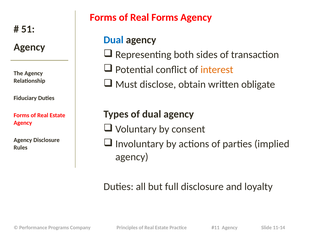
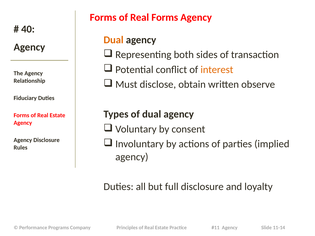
51: 51 -> 40 (28, 29)
Dual colour: blue -> orange (114, 40)
obligate: obligate -> observe (258, 85)
